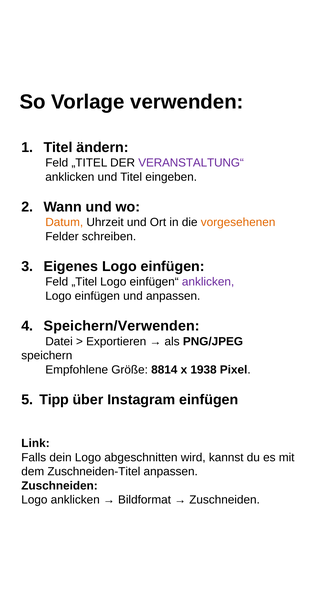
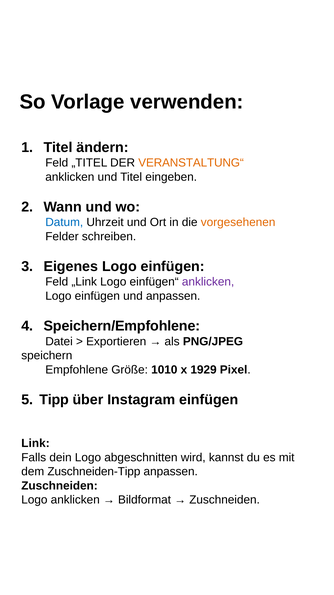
VERANSTALTUNG“ colour: purple -> orange (191, 162)
Datum colour: orange -> blue (64, 222)
„Titel: „Titel -> „Link (84, 281)
Speichern/Verwenden: Speichern/Verwenden -> Speichern/Empfohlene (122, 325)
8814: 8814 -> 1010 (164, 369)
1938: 1938 -> 1929 (204, 369)
Zuschneiden-Titel: Zuschneiden-Titel -> Zuschneiden-Tipp (94, 471)
